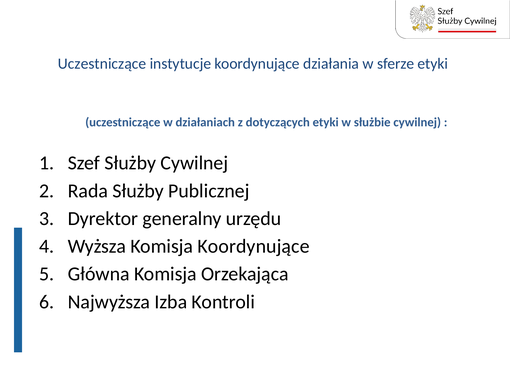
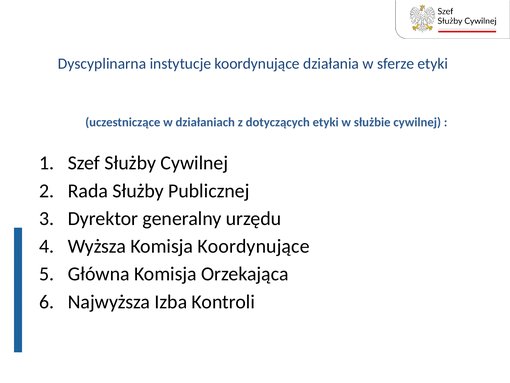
Uczestniczące: Uczestniczące -> Dyscyplinarna (102, 64)
